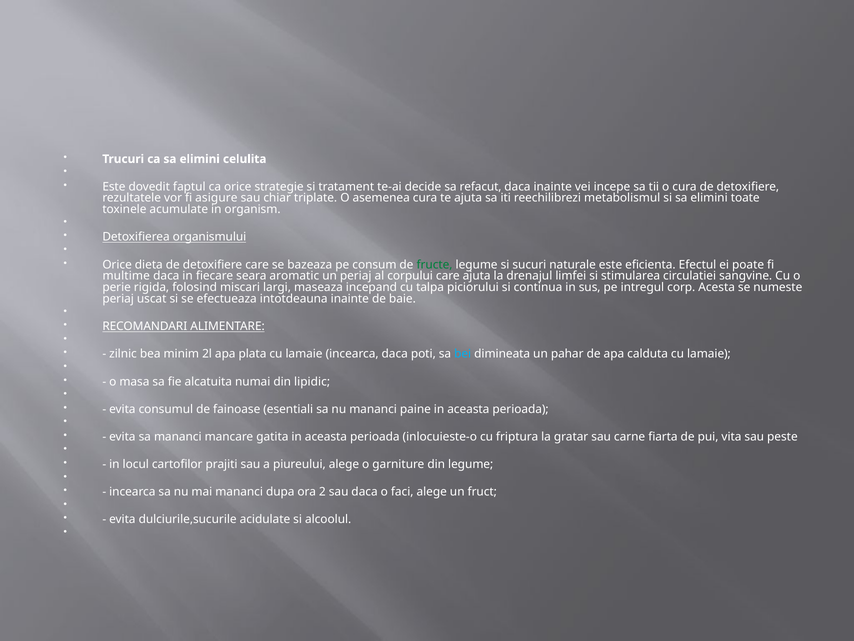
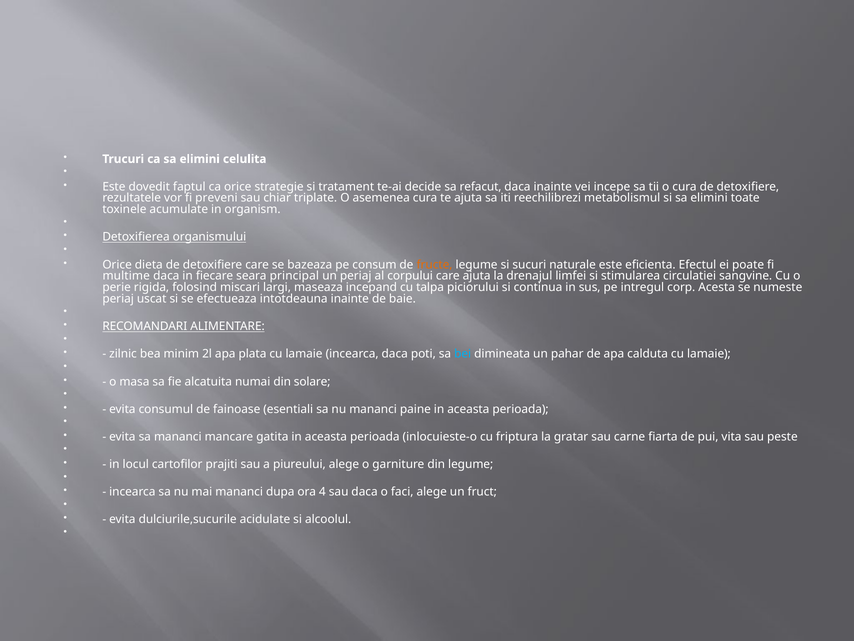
asigure: asigure -> preveni (216, 198)
fructe colour: green -> orange (435, 264)
aromatic: aromatic -> principal (294, 276)
lipidic: lipidic -> solare (312, 381)
2: 2 -> 4 (322, 492)
